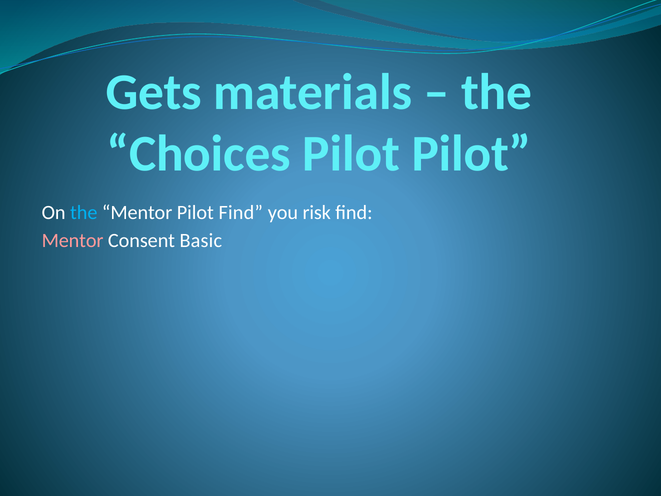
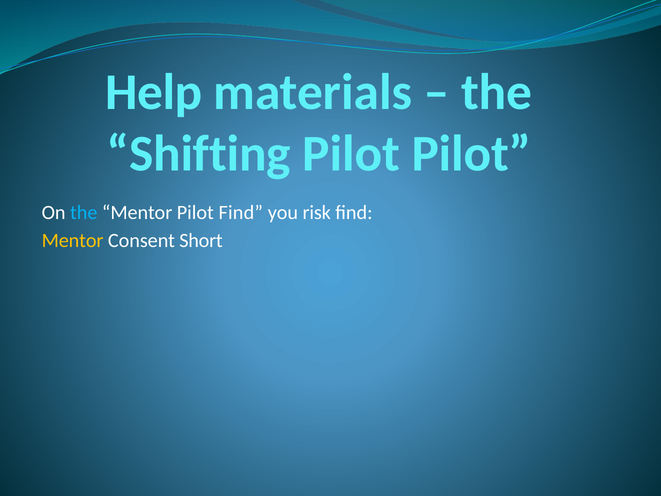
Gets: Gets -> Help (154, 92)
Choices: Choices -> Shifting (199, 154)
Mentor colour: pink -> yellow (73, 241)
Basic: Basic -> Short (201, 241)
